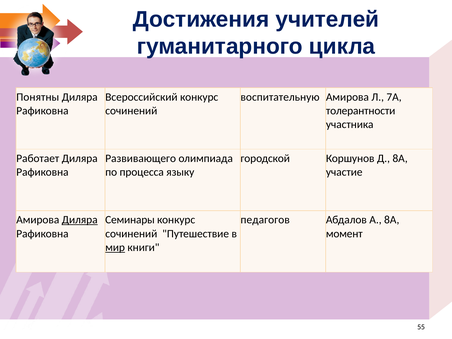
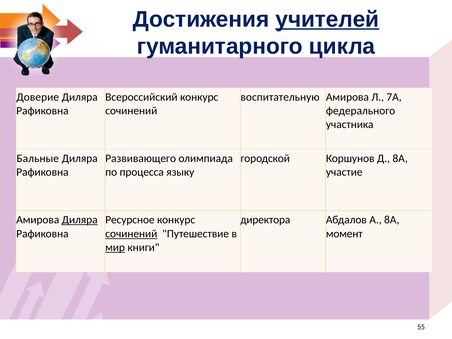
учителей underline: none -> present (327, 19)
Понятны: Понятны -> Доверие (38, 97)
толерантности: толерантности -> федерального (361, 111)
Работает: Работает -> Бальные (38, 158)
Семинары: Семинары -> Ресурсное (130, 220)
педагогов: педагогов -> директора (265, 220)
сочинений underline: none -> present (131, 234)
